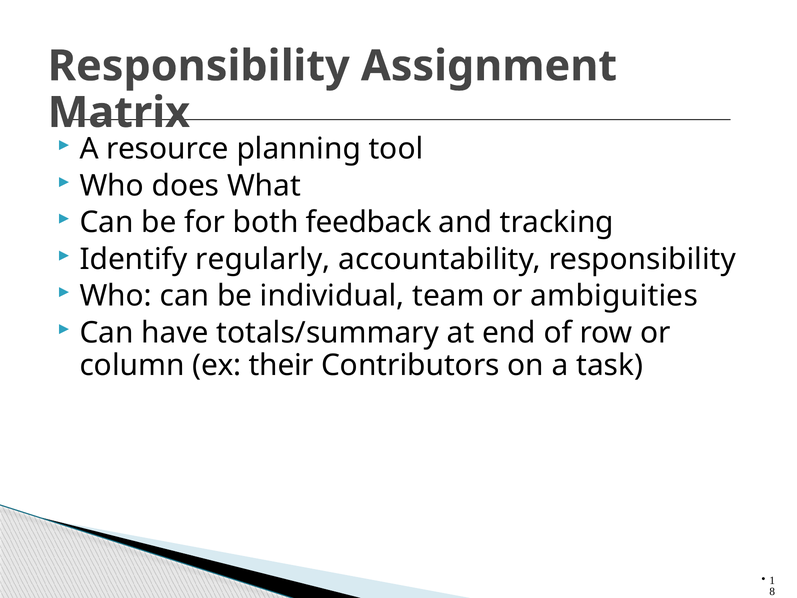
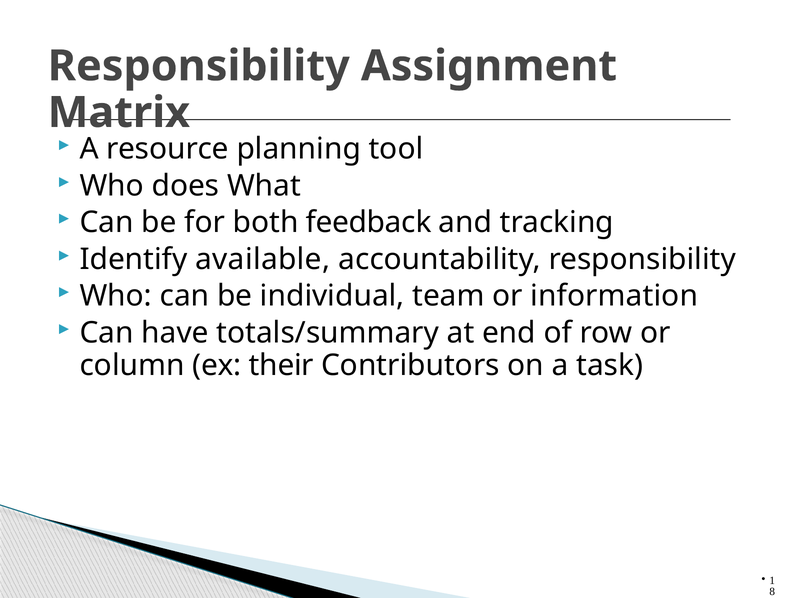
regularly: regularly -> available (263, 259)
ambiguities: ambiguities -> information (614, 296)
